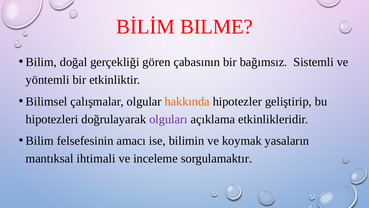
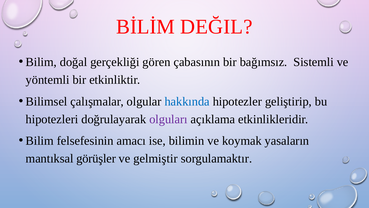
BILME: BILME -> DEĞIL (216, 27)
hakkında colour: orange -> blue (187, 101)
ihtimali: ihtimali -> görüşler (96, 158)
inceleme: inceleme -> gelmiştir (155, 158)
